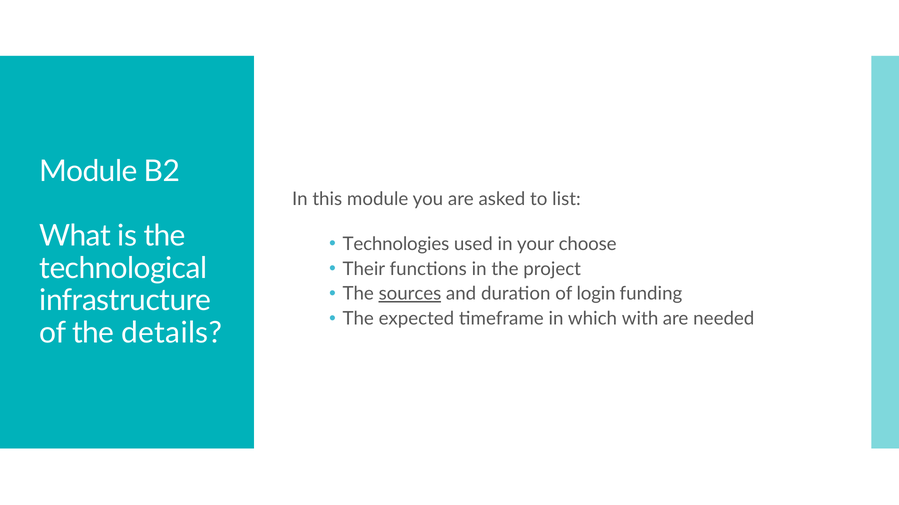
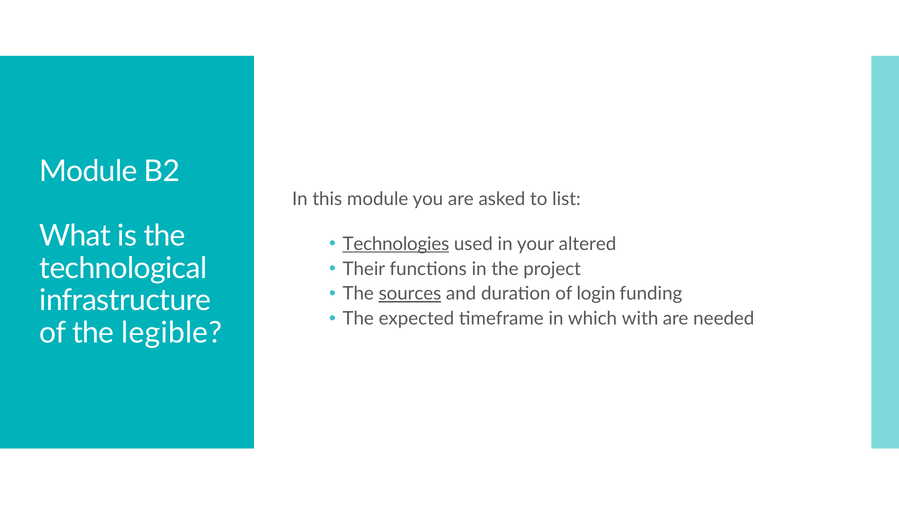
Technologies underline: none -> present (396, 244)
choose: choose -> altered (588, 244)
details: details -> legible (172, 333)
